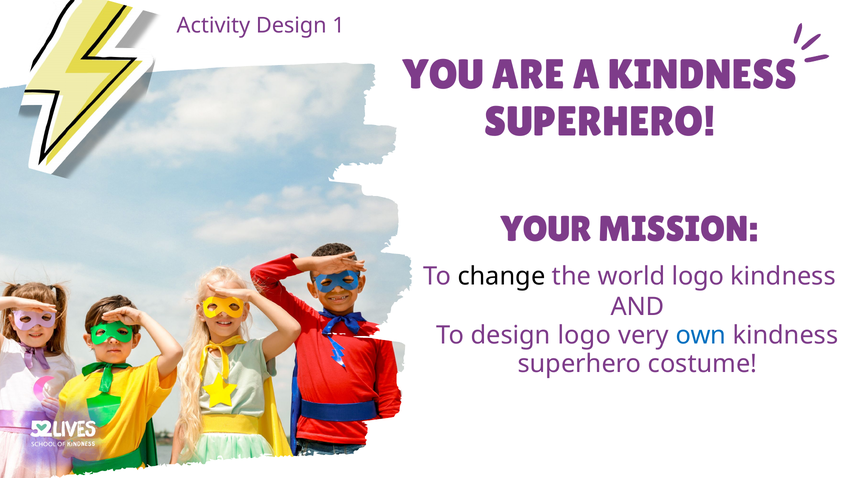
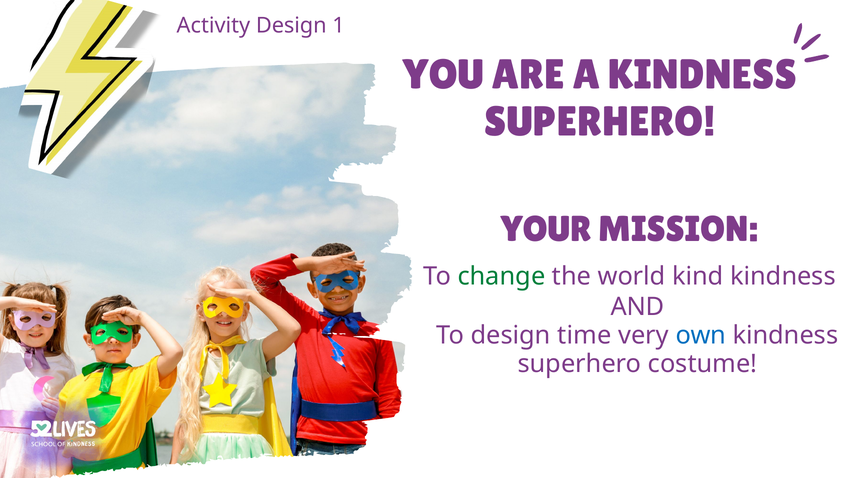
change colour: black -> green (501, 276)
world logo: logo -> kind (698, 276)
design logo: logo -> time (584, 335)
